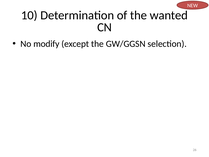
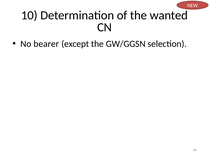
modify: modify -> bearer (46, 44)
